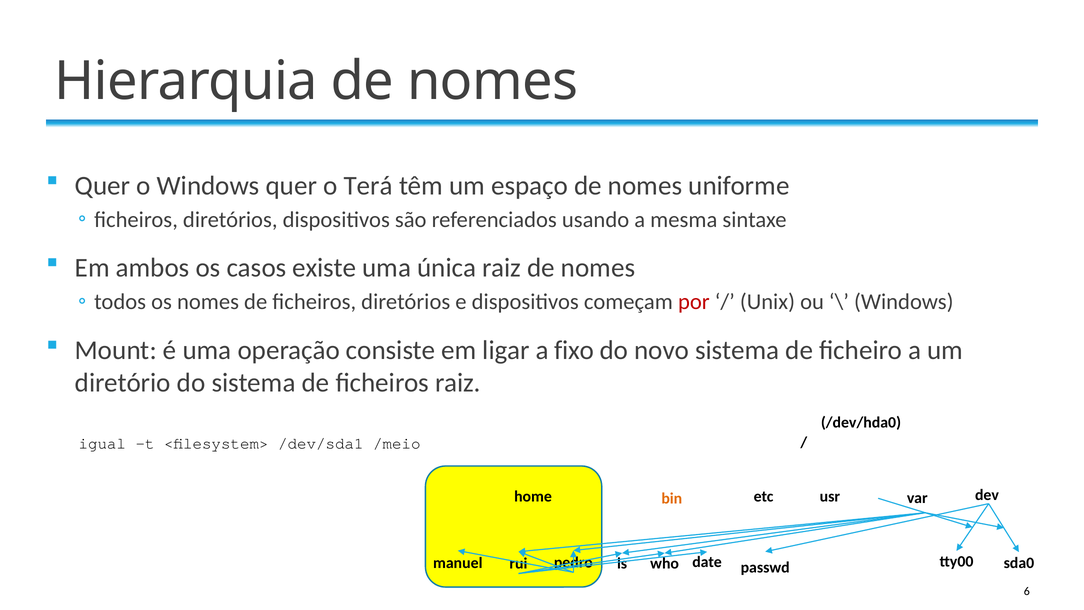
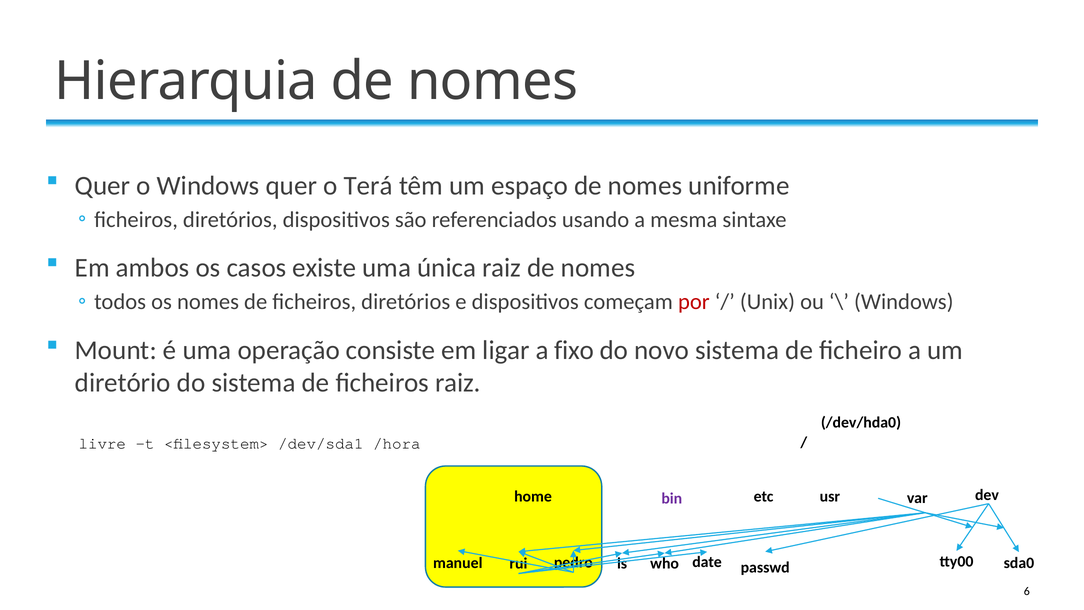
igual: igual -> livre (102, 443)
/meio: /meio -> /hora (397, 443)
bin colour: orange -> purple (672, 498)
